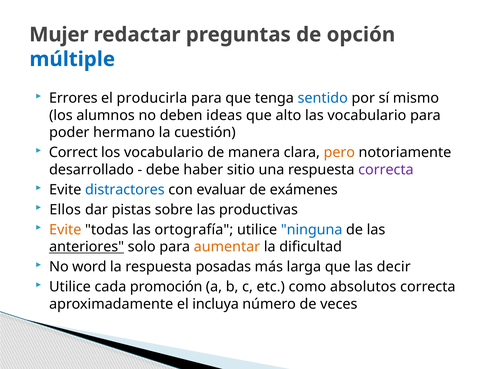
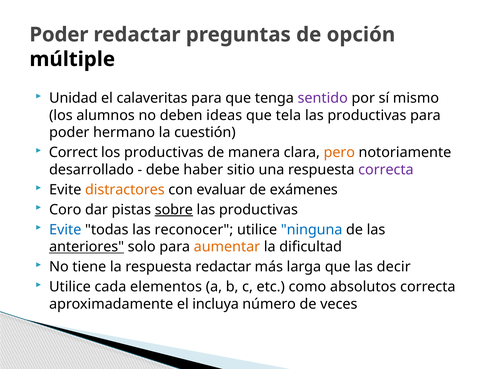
Mujer: Mujer -> Poder (59, 35)
múltiple colour: blue -> black (72, 59)
Errores: Errores -> Unidad (73, 98)
producirla: producirla -> calaveritas (152, 98)
sentido colour: blue -> purple (323, 98)
alto: alto -> tela (288, 115)
vocabulario: vocabulario -> productivas (367, 115)
los vocabulario: vocabulario -> productivas (164, 153)
distractores colour: blue -> orange (125, 190)
Ellos: Ellos -> Coro (65, 210)
sobre underline: none -> present (174, 210)
Evite colour: orange -> blue (65, 230)
ortografía: ortografía -> reconocer (194, 230)
word: word -> tiene (89, 267)
respuesta posadas: posadas -> redactar (223, 267)
promoción: promoción -> elementos (166, 287)
